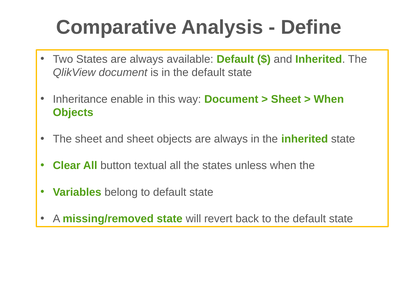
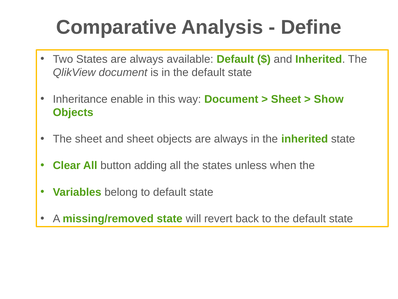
When: When -> Show (329, 99)
textual: textual -> adding (150, 165)
